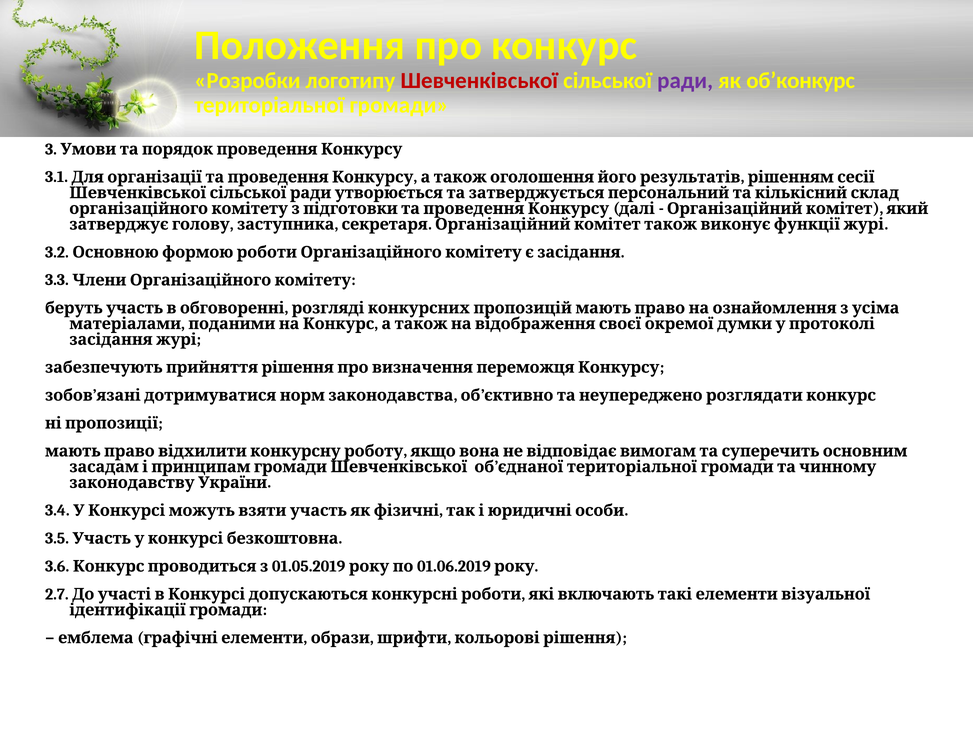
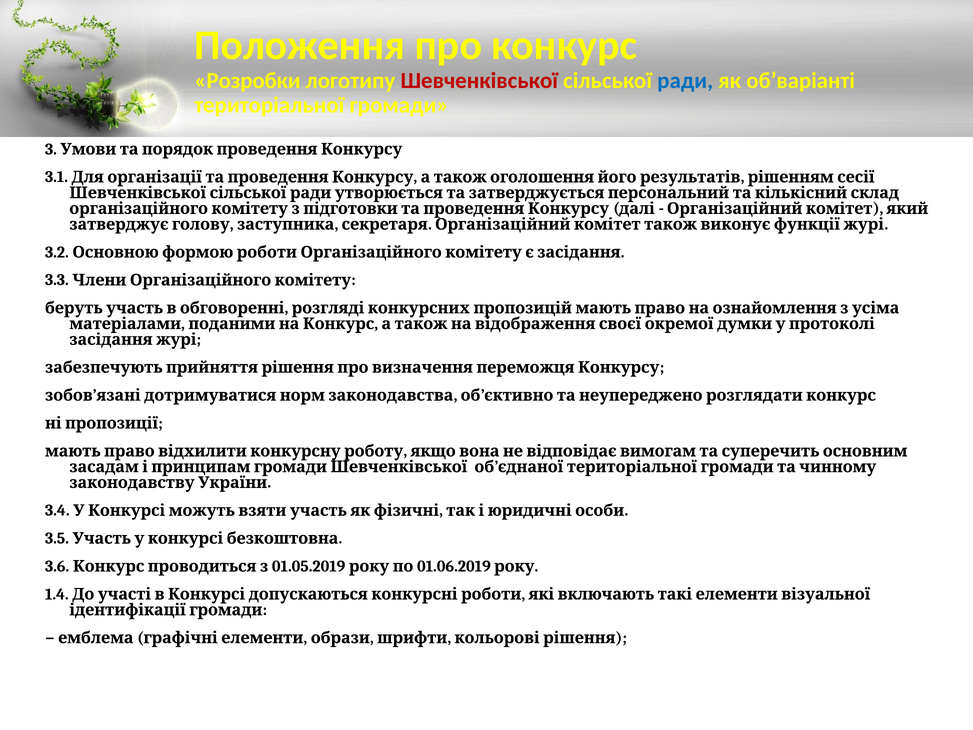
ради colour: purple -> blue (685, 81)
об’конкурс: об’конкурс -> об’варіанті (801, 81)
2.7: 2.7 -> 1.4 (57, 594)
